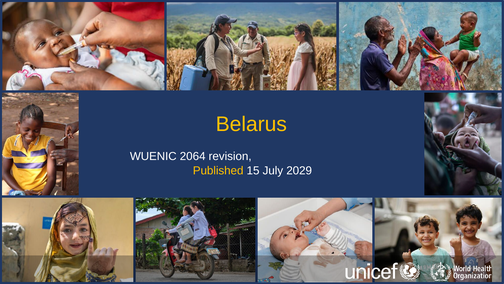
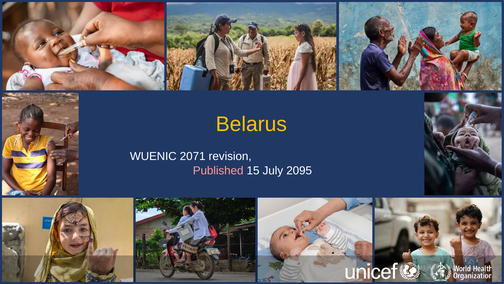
2064: 2064 -> 2071 (193, 156)
Published colour: yellow -> pink (218, 170)
2029: 2029 -> 2095 (299, 170)
